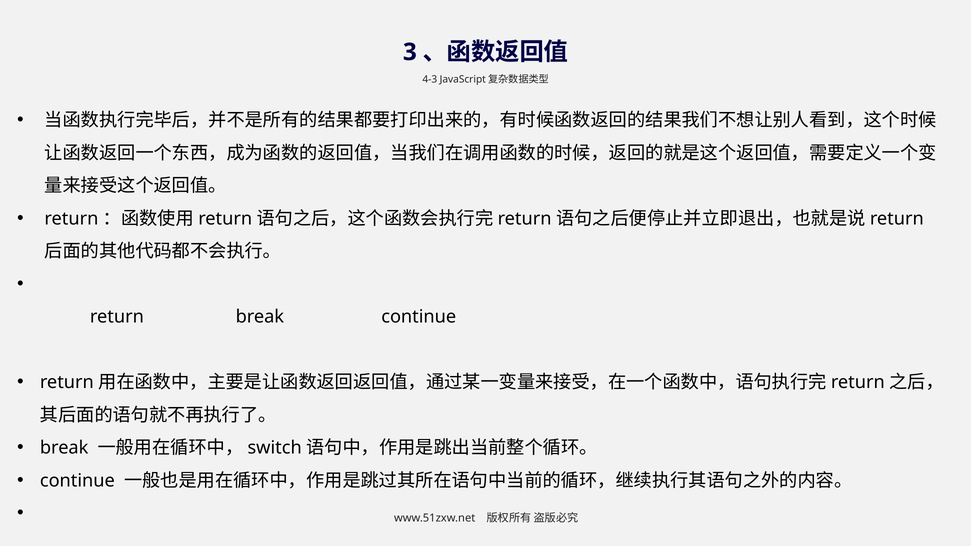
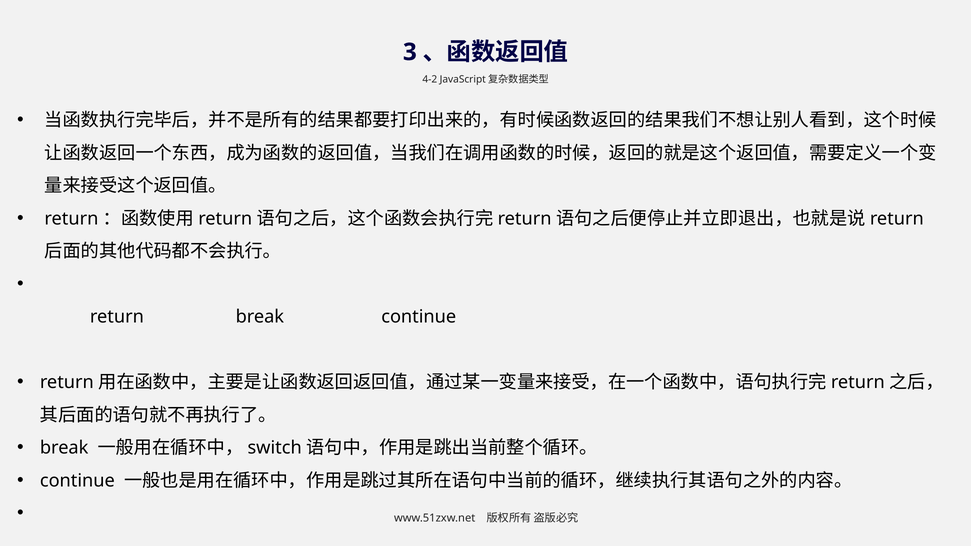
4-3: 4-3 -> 4-2 (430, 79)
